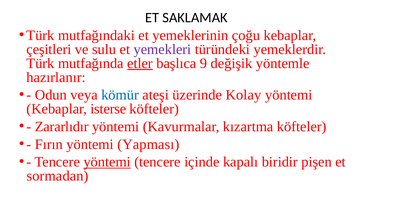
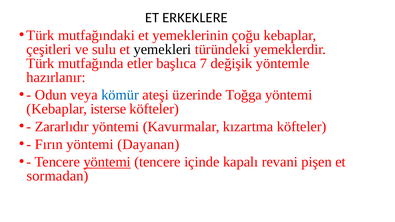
SAKLAMAK: SAKLAMAK -> ERKEKLERE (195, 18)
yemekleri colour: purple -> black (162, 49)
etler underline: present -> none (140, 63)
9: 9 -> 7 (204, 63)
Kolay: Kolay -> Toğga (244, 95)
Yapması: Yapması -> Dayanan (148, 144)
biridir: biridir -> revani (280, 162)
